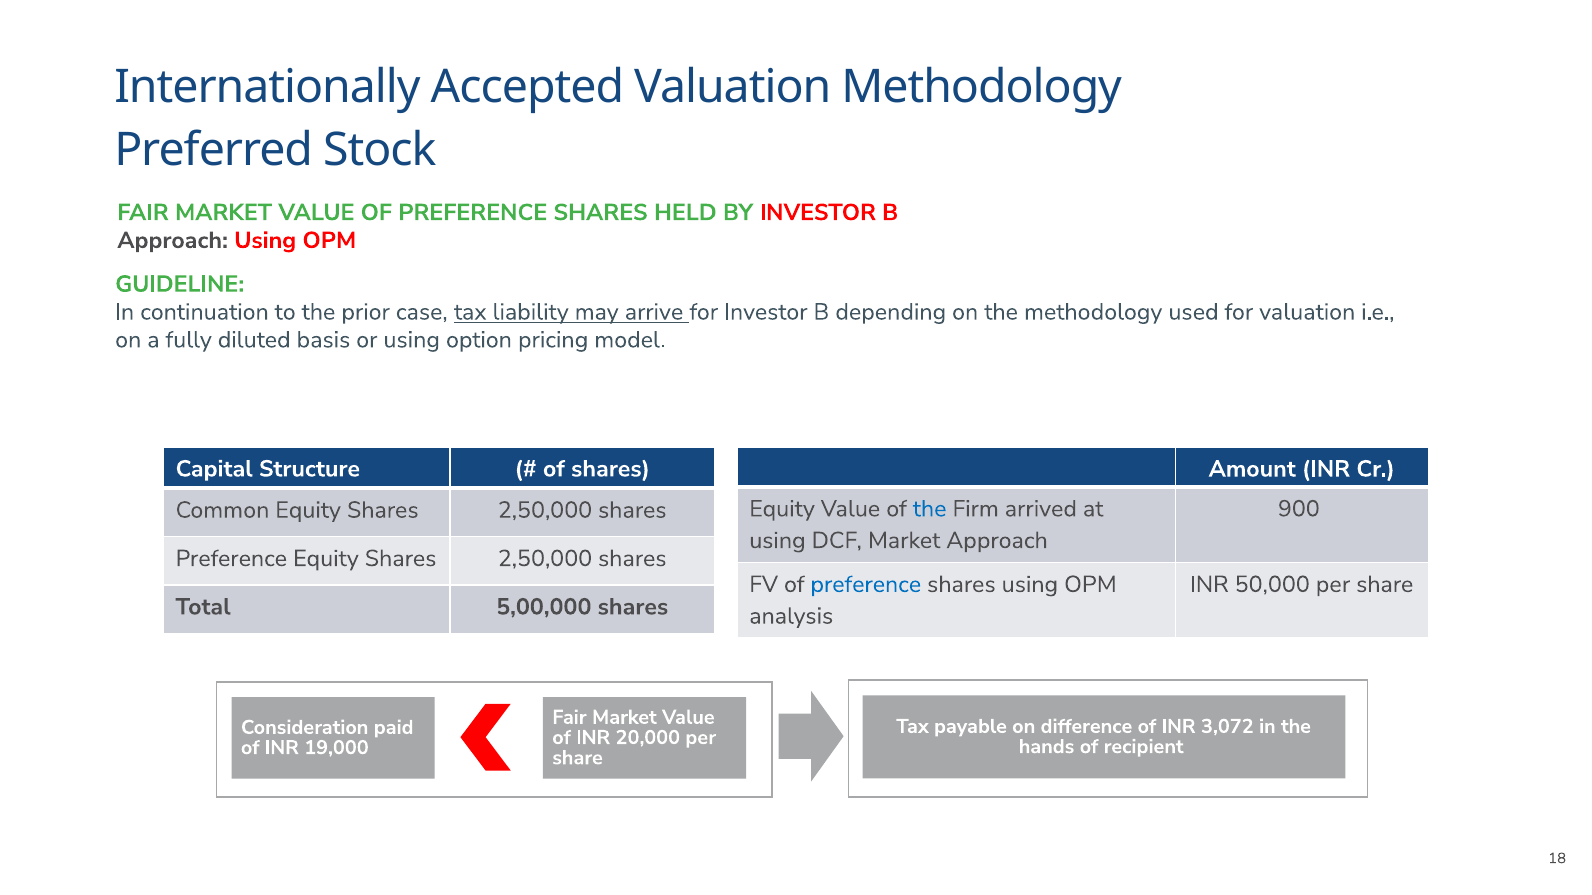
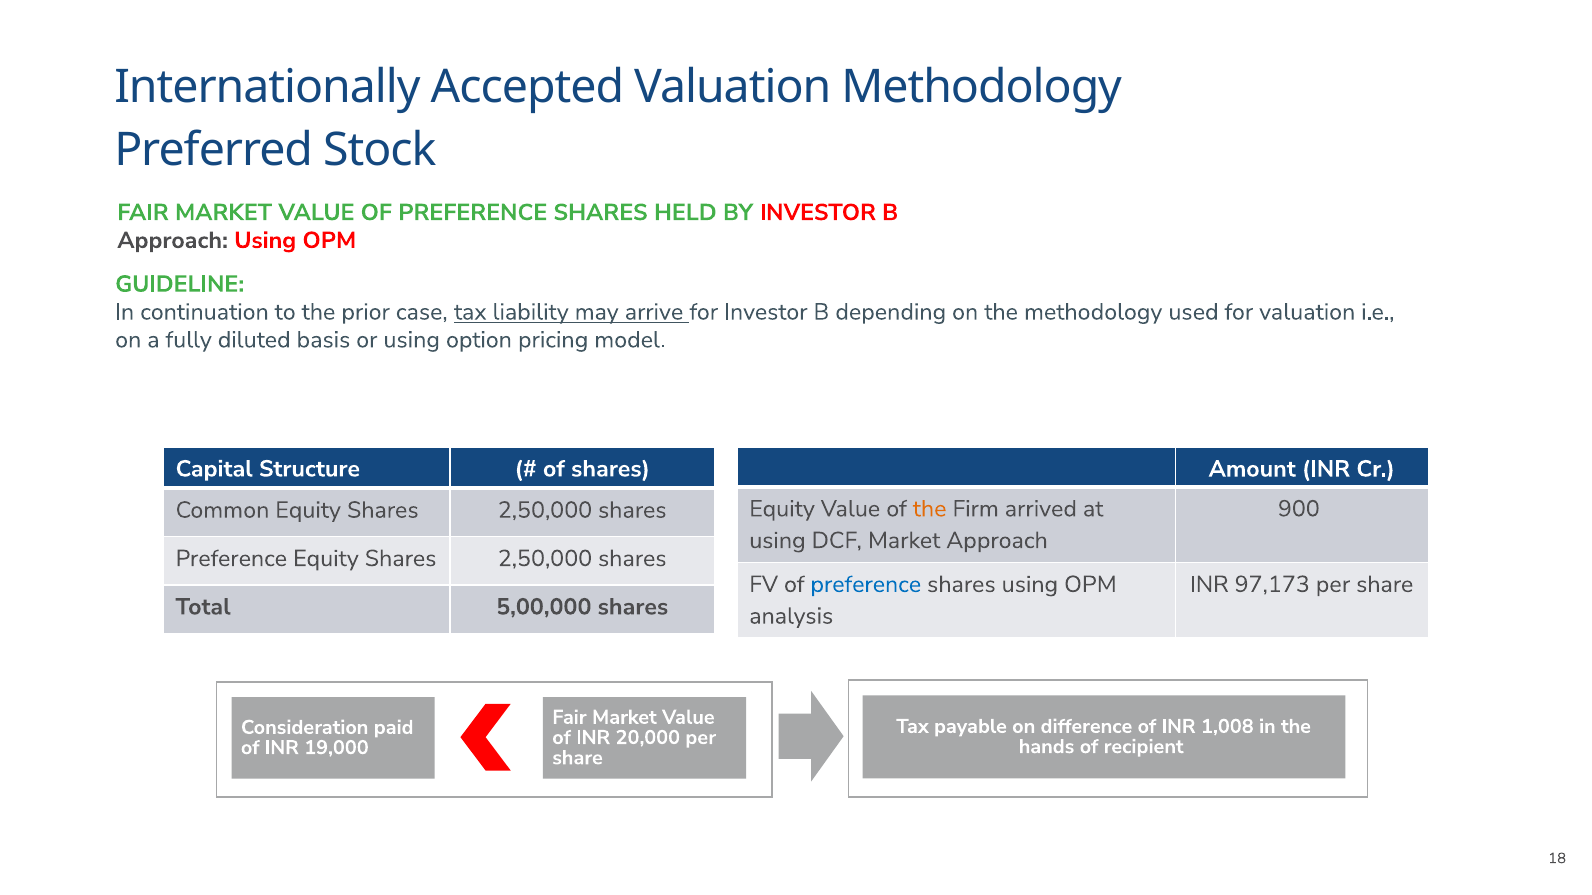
the colour: blue -> orange (930, 509)
50,000: 50,000 -> 97,173 (1272, 585)
3,072: 3,072 -> 1,008 (1227, 727)
